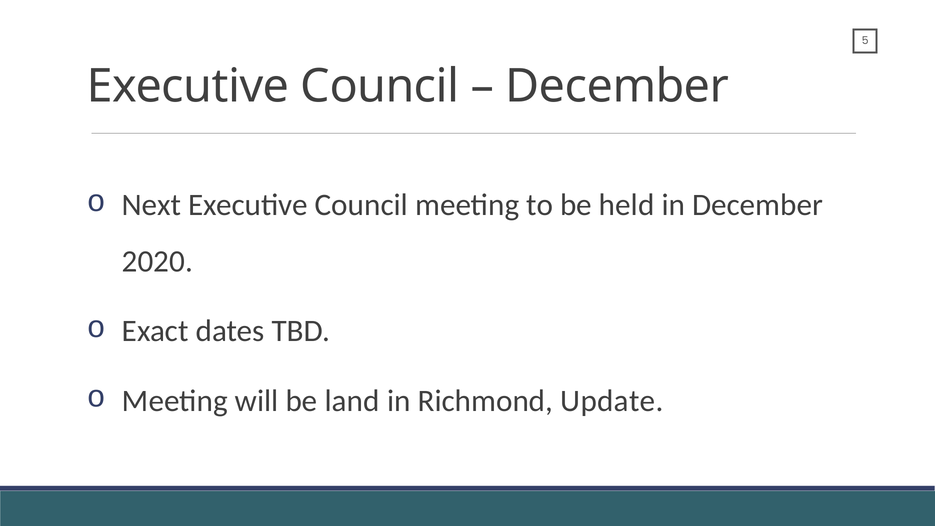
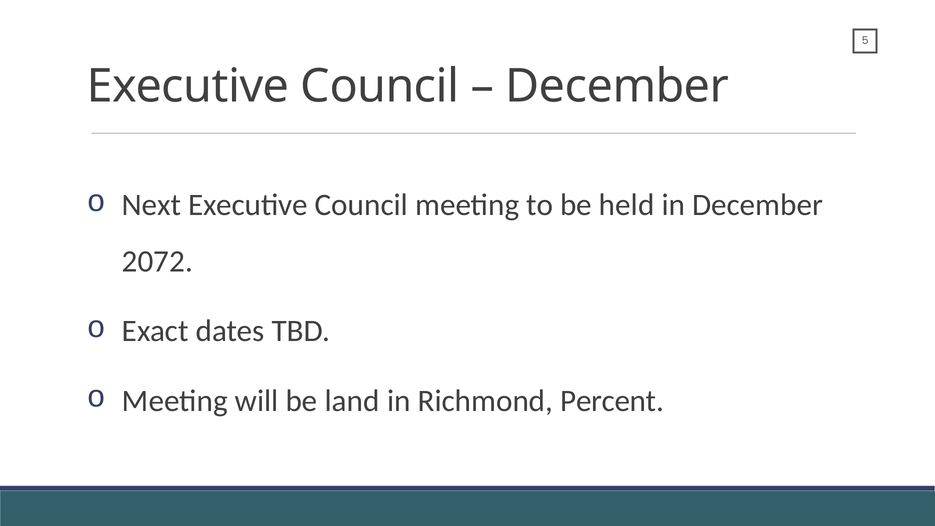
2020: 2020 -> 2072 (157, 261)
Update: Update -> Percent (612, 401)
